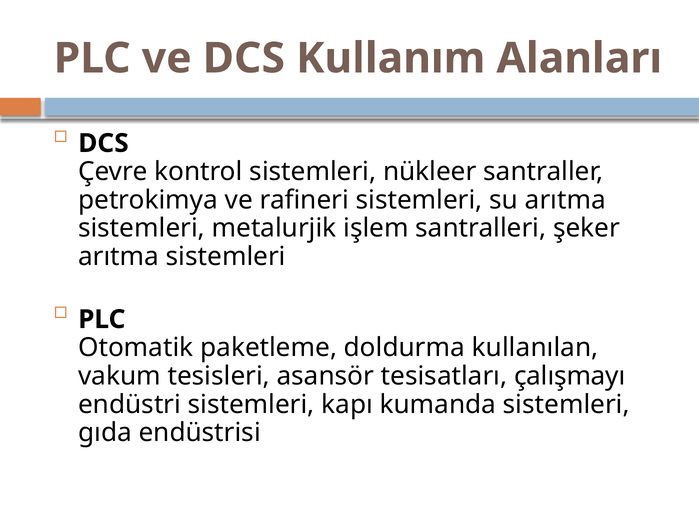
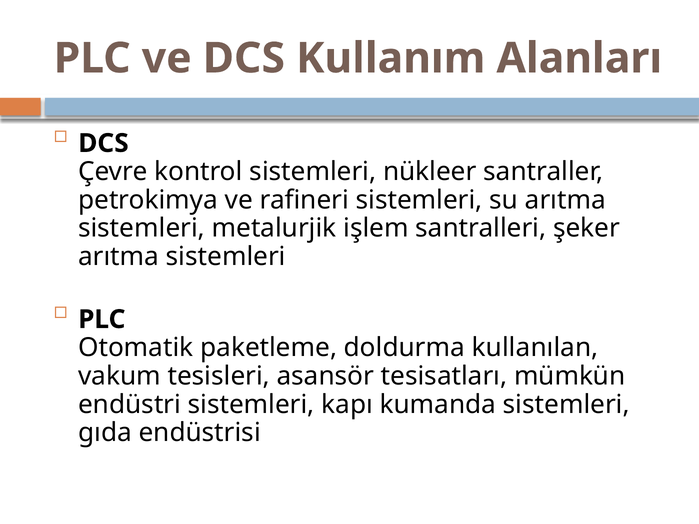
çalışmayı: çalışmayı -> mümkün (570, 376)
